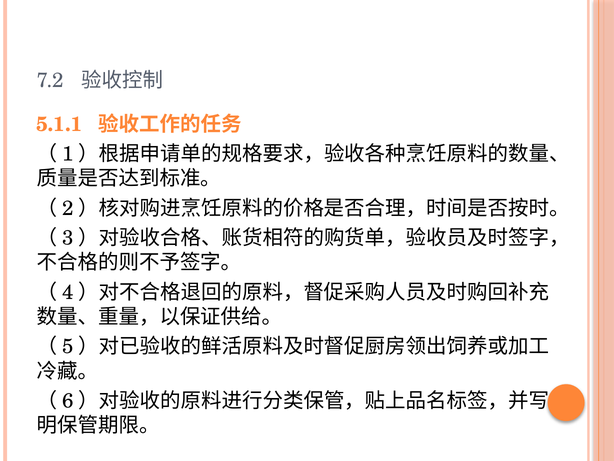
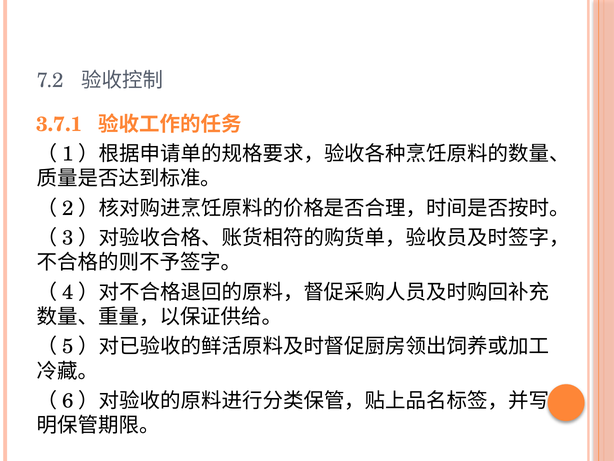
5.1.1: 5.1.1 -> 3.7.1 (59, 124)
